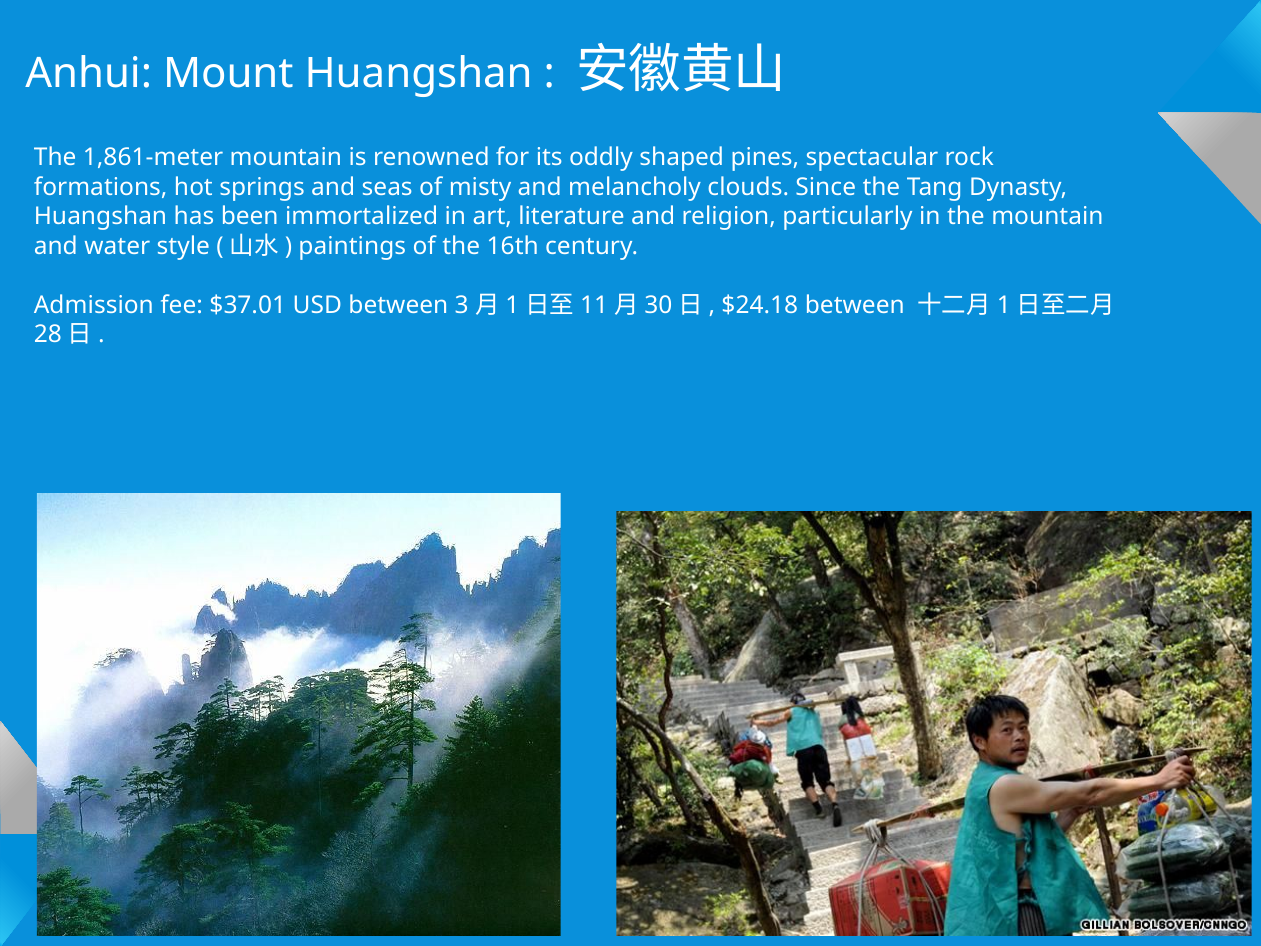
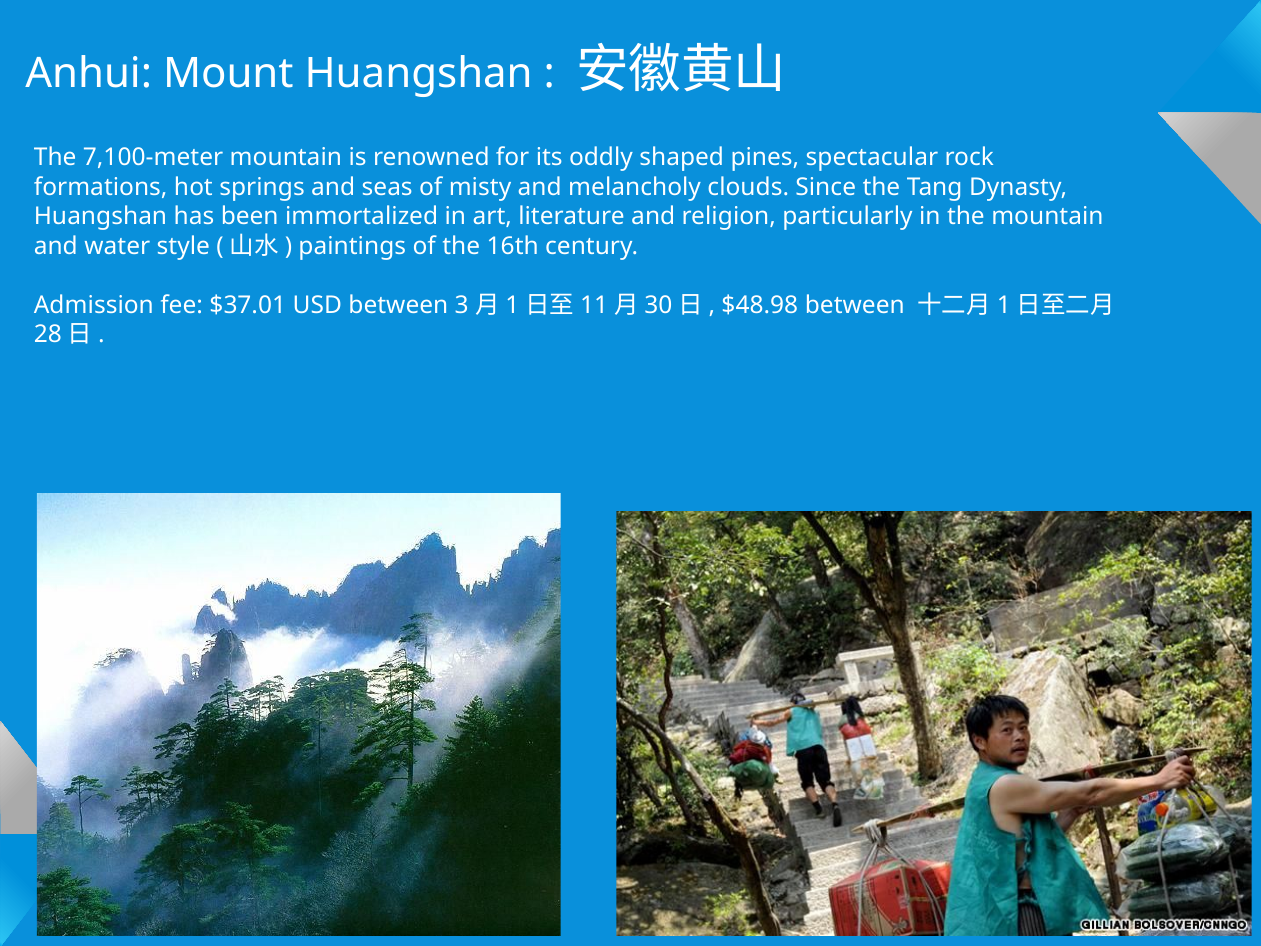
1,861-meter: 1,861-meter -> 7,100-meter (153, 158)
$24.18: $24.18 -> $48.98 (760, 305)
